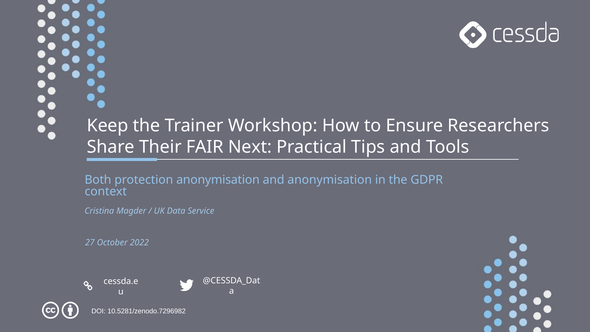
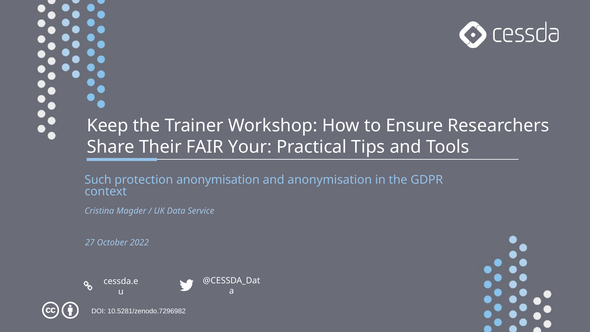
Next: Next -> Your (250, 147)
Both: Both -> Such (98, 180)
